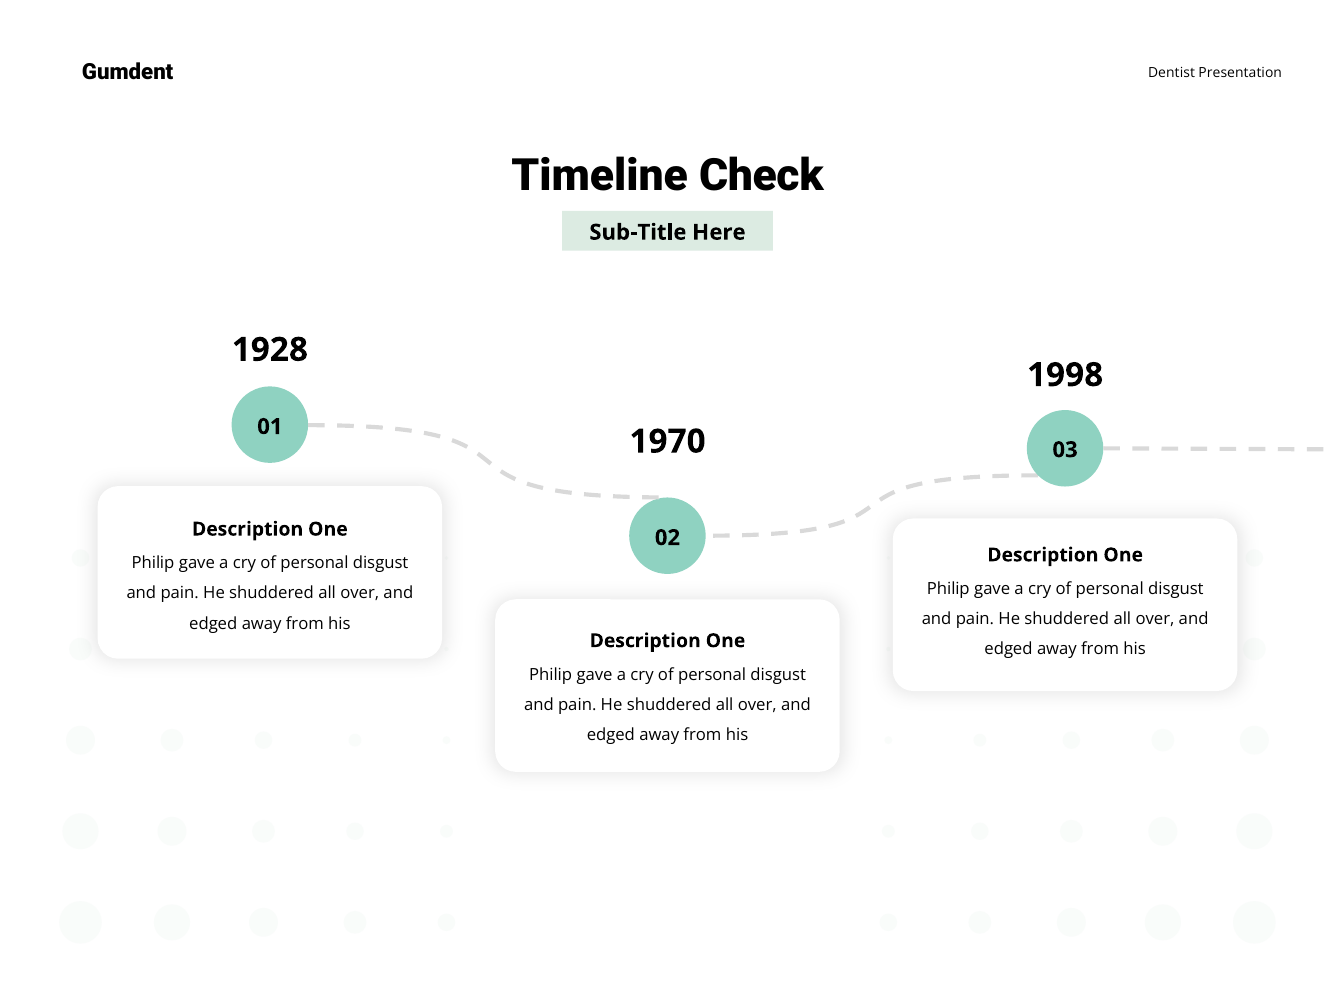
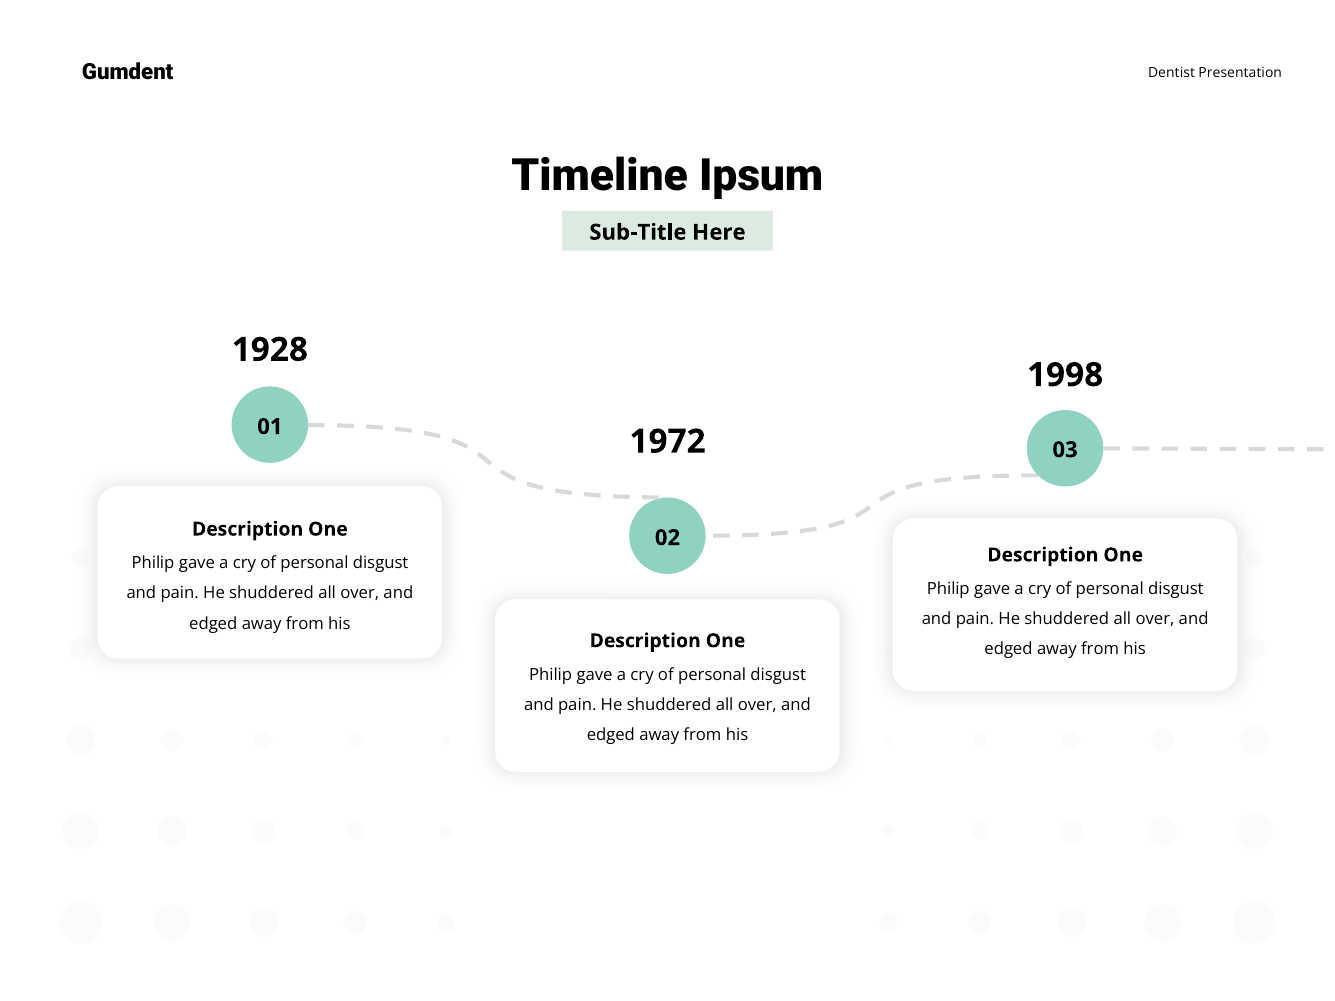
Check: Check -> Ipsum (761, 176)
1970: 1970 -> 1972 (668, 442)
